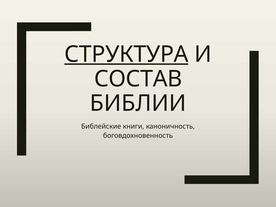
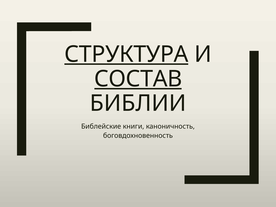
СОСТАВ underline: none -> present (138, 79)
